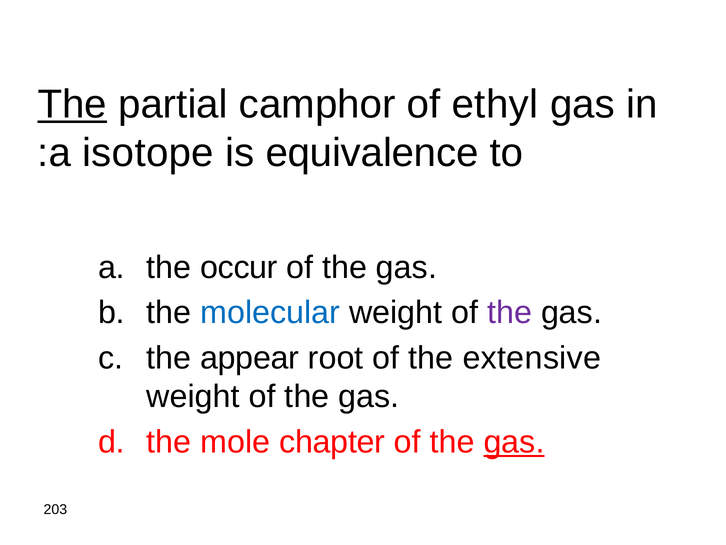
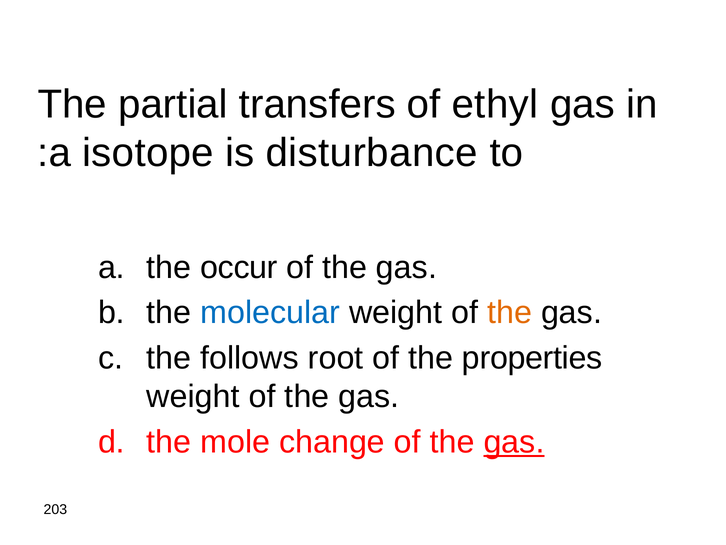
The underline: present -> none (72, 104)
camphor: camphor -> transfers (317, 104)
equivalence: equivalence -> disturbance (372, 153)
the colour: purple -> orange (510, 312)
appear: appear -> follows (250, 358)
extensive: extensive -> properties (532, 358)
chapter: chapter -> change (332, 442)
